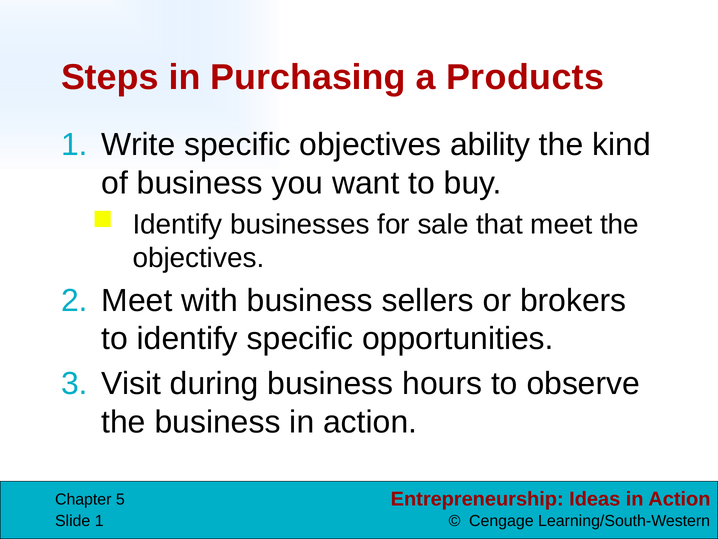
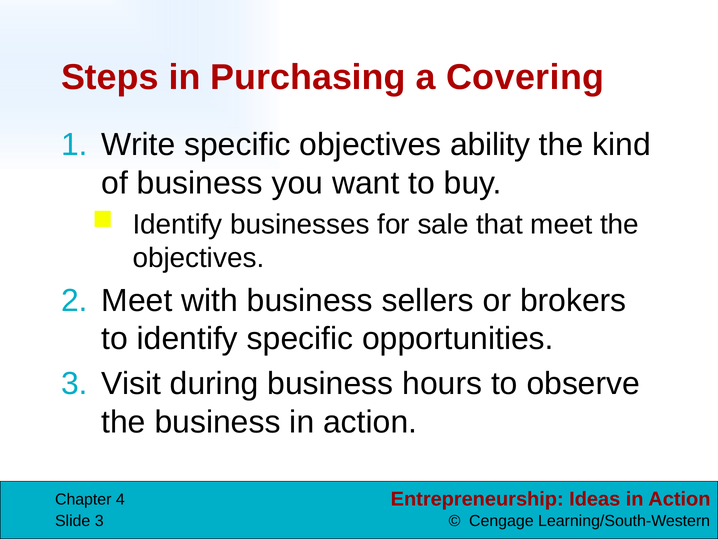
Products: Products -> Covering (525, 77)
5: 5 -> 4 (120, 499)
Slide 1: 1 -> 3 (99, 520)
